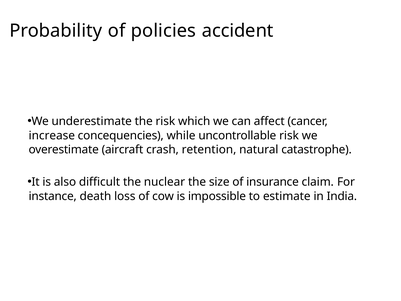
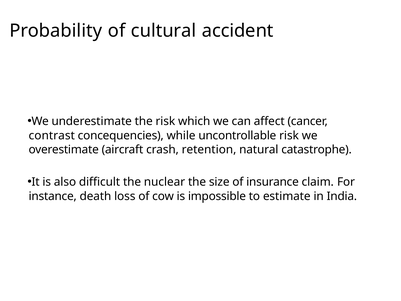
policies: policies -> cultural (164, 31)
increase: increase -> contrast (52, 135)
